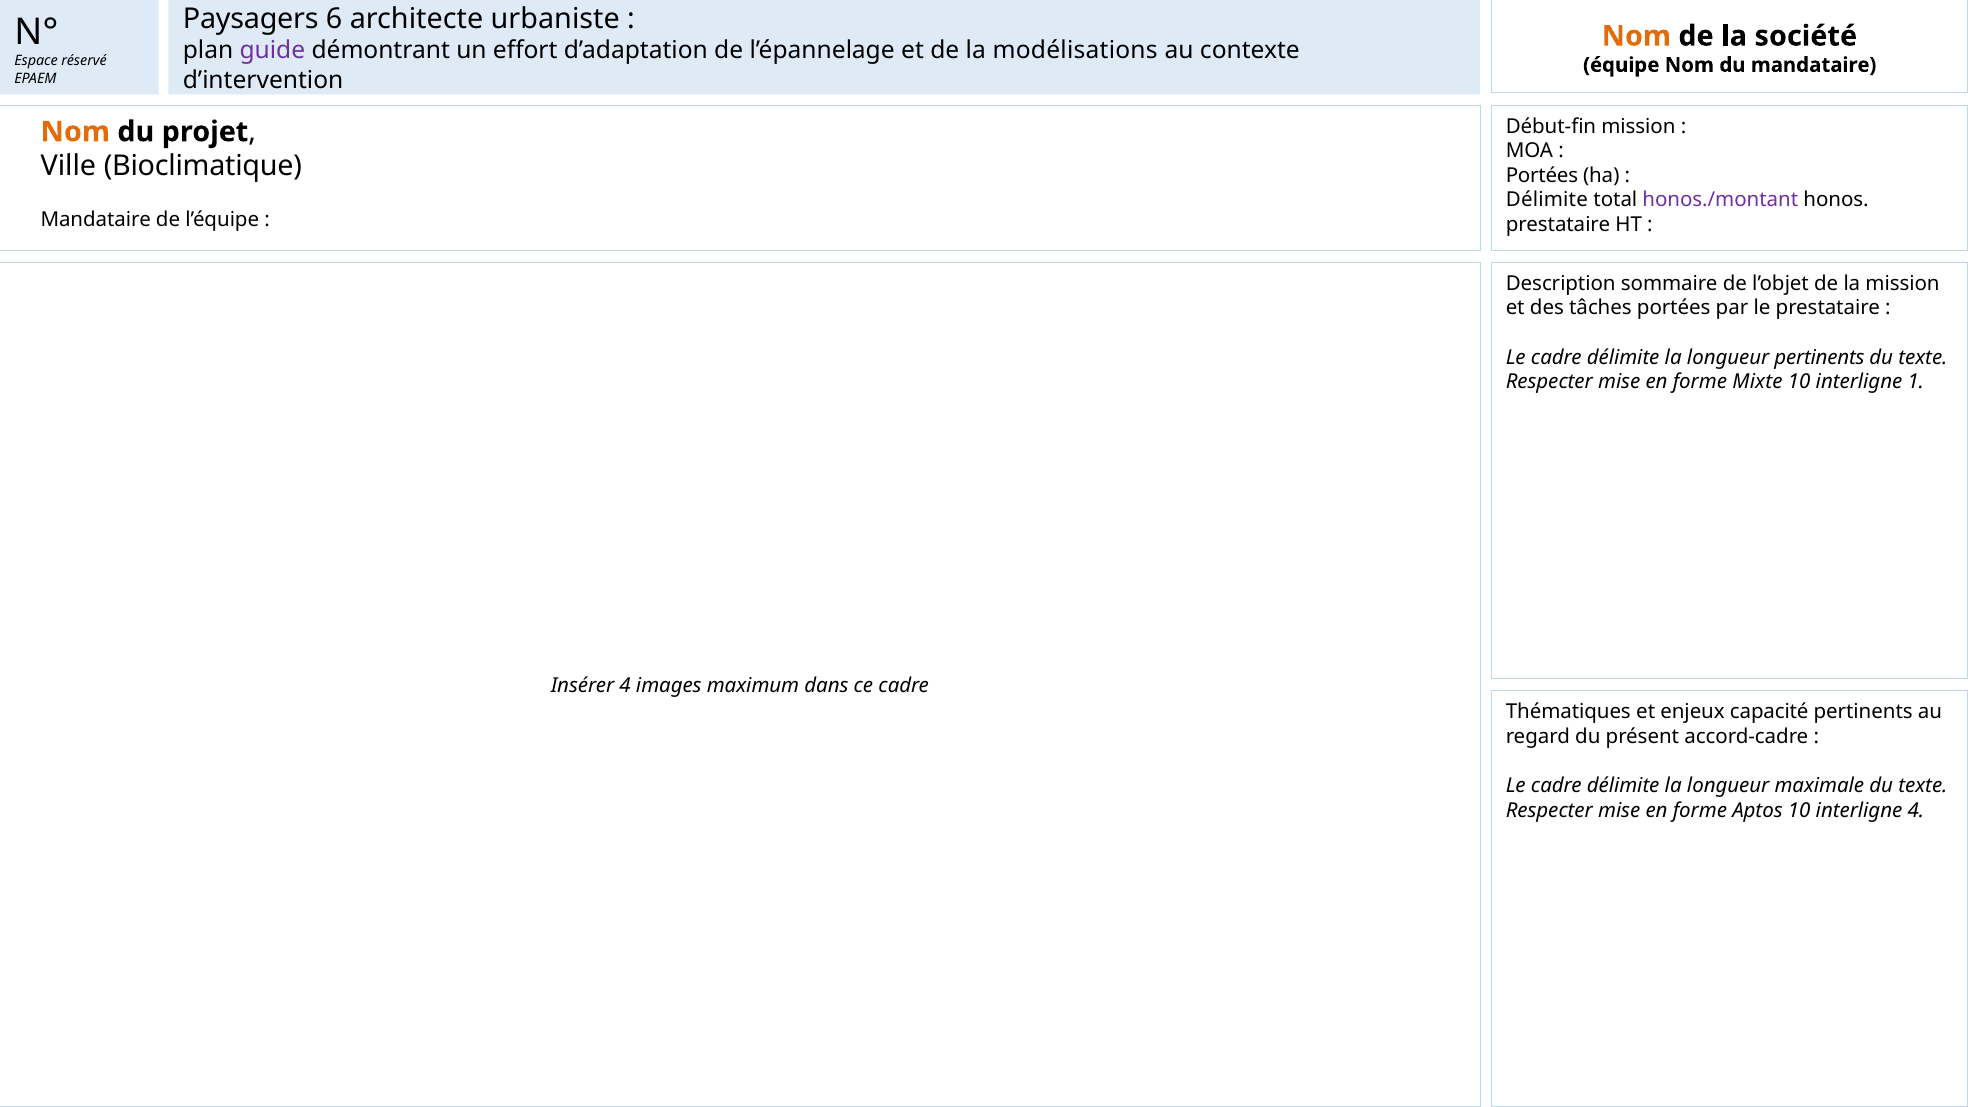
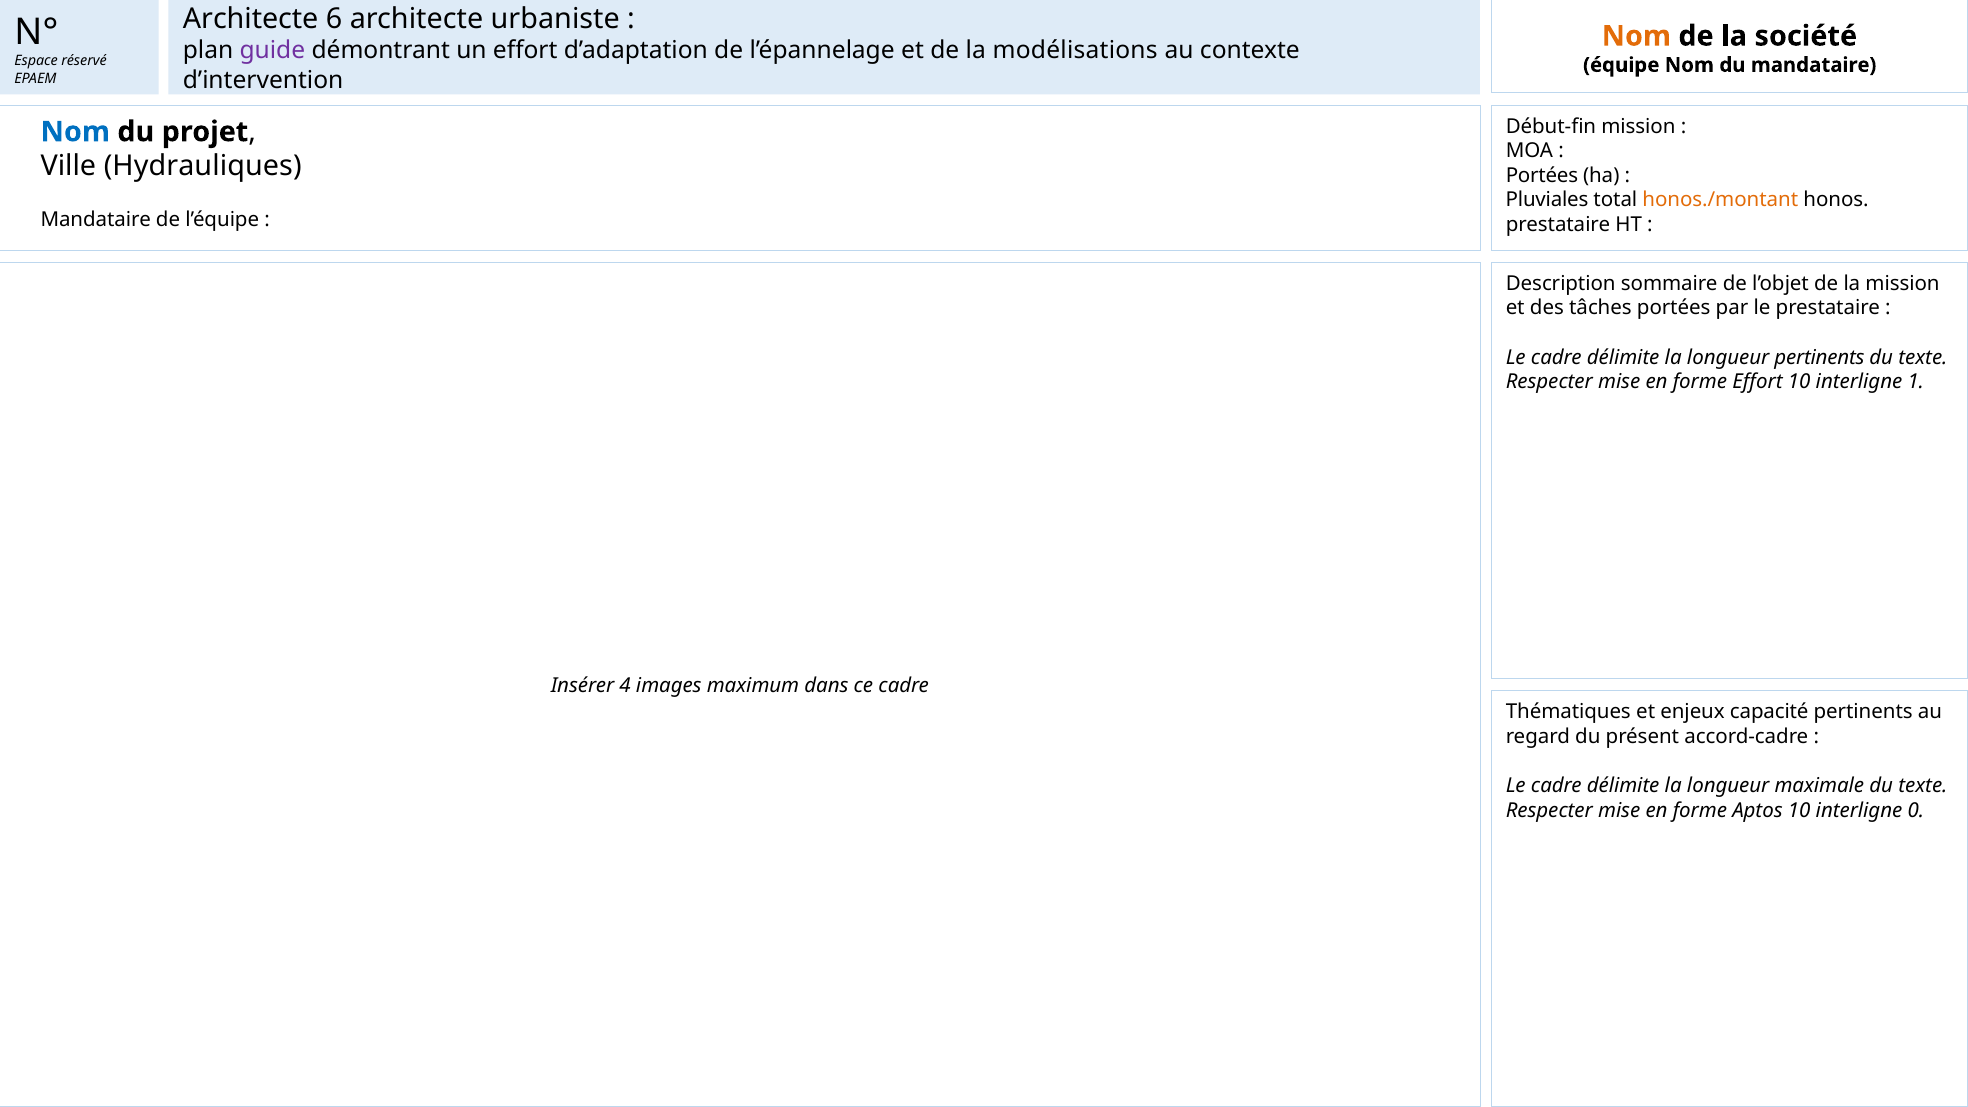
Paysagers: Paysagers -> Architecte (251, 19)
Nom colour: orange -> blue (75, 132)
Bioclimatique: Bioclimatique -> Hydrauliques (203, 166)
Délimite: Délimite -> Pluviales (1547, 200)
honos./montant colour: purple -> orange (1720, 200)
forme Mixte: Mixte -> Effort (1757, 382)
interligne 4: 4 -> 0 (1916, 810)
